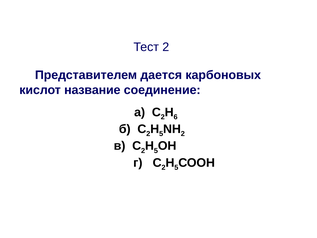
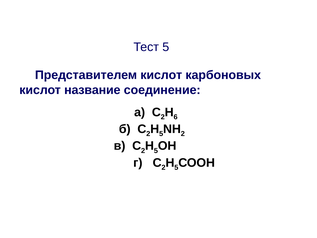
Тест 2: 2 -> 5 (166, 47)
Представителем дается: дается -> кислот (161, 75)
